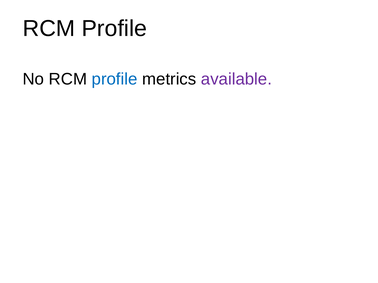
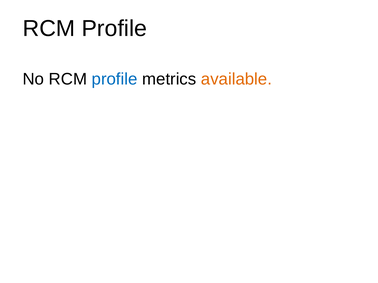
available colour: purple -> orange (236, 79)
